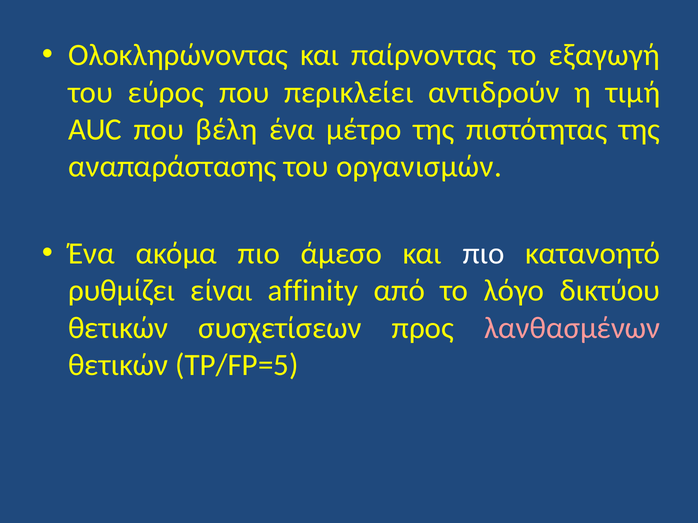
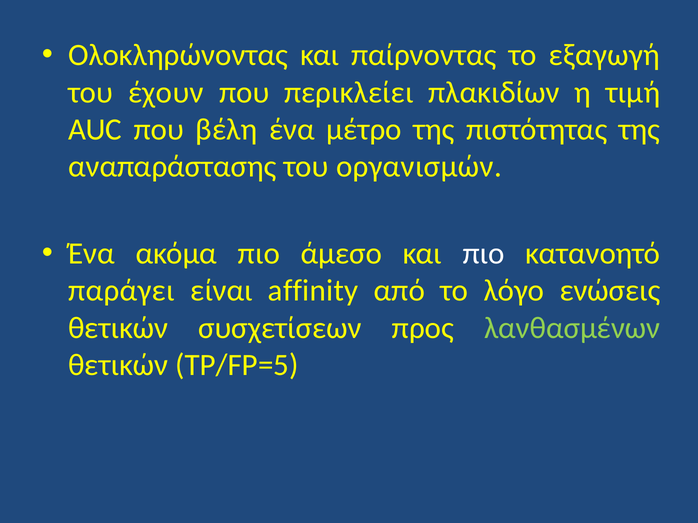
εύρος: εύρος -> έχουν (166, 92)
αντιδρούν: αντιδρούν -> πλακιδίων (494, 92)
ρυθμίζει: ρυθμίζει -> παράγει (121, 291)
δικτύου: δικτύου -> ενώσεις (610, 291)
λανθασμένων colour: pink -> light green (572, 328)
